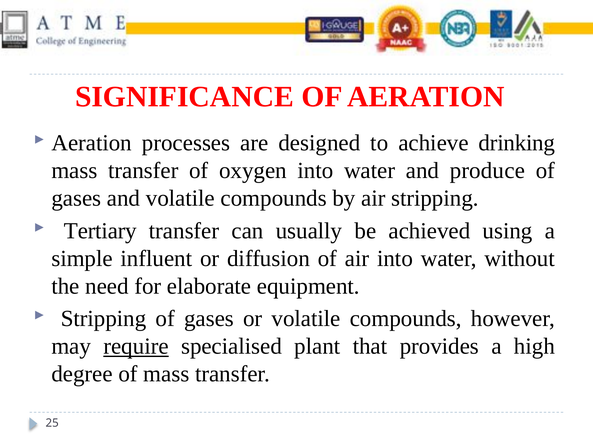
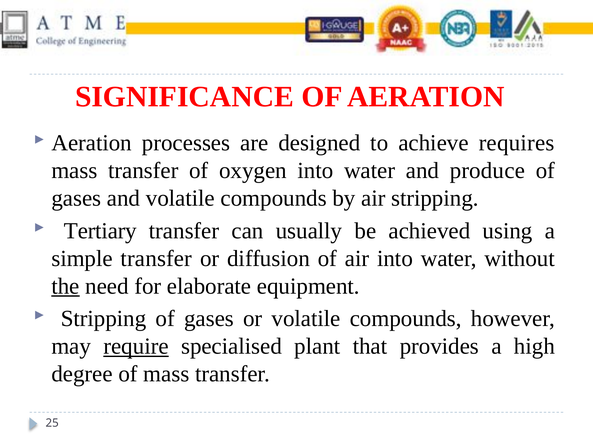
drinking: drinking -> requires (517, 143)
simple influent: influent -> transfer (156, 258)
the underline: none -> present (65, 286)
